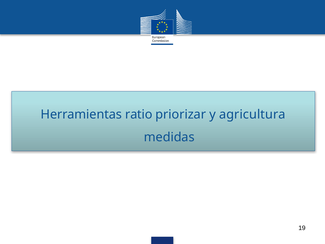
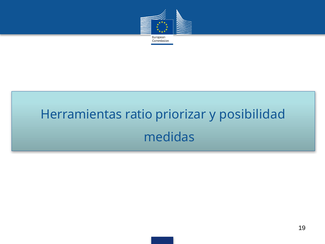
agricultura: agricultura -> posibilidad (252, 114)
